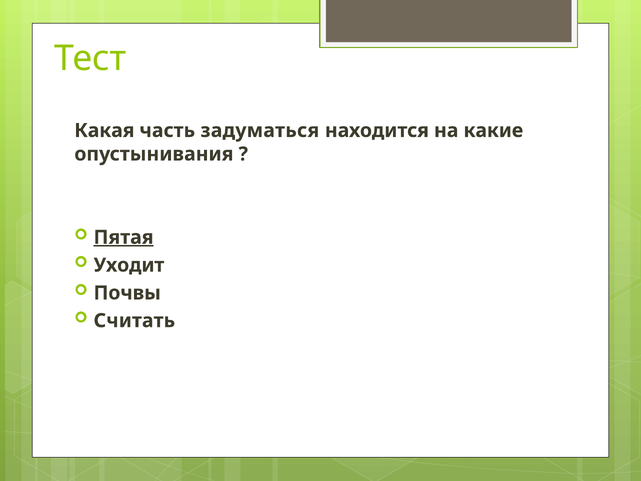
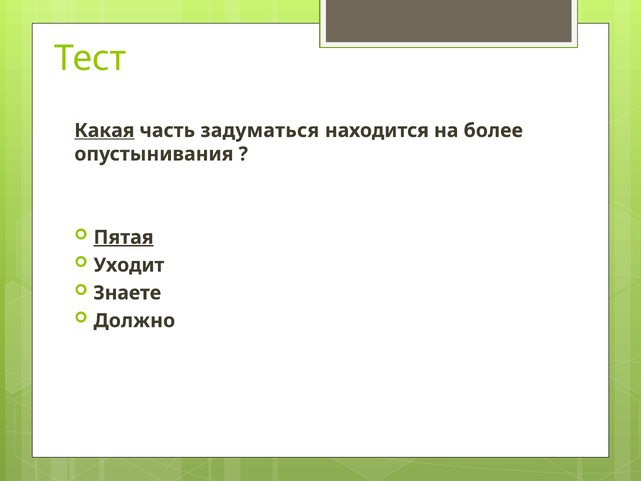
Какая underline: none -> present (104, 130)
какие: какие -> более (493, 130)
Почвы: Почвы -> Знаете (127, 293)
Считать: Считать -> Должно (134, 321)
